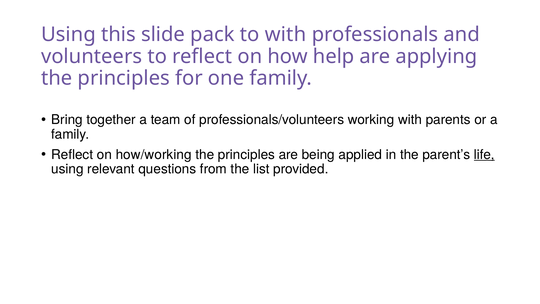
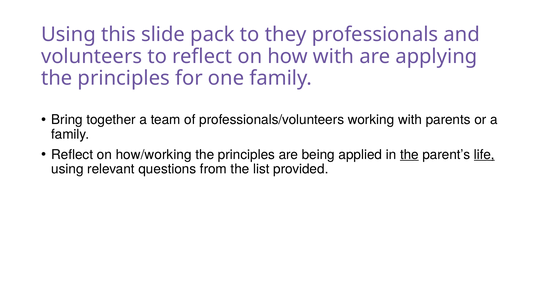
to with: with -> they (286, 34)
how help: help -> with (334, 56)
the underline: none -> present (409, 154)
